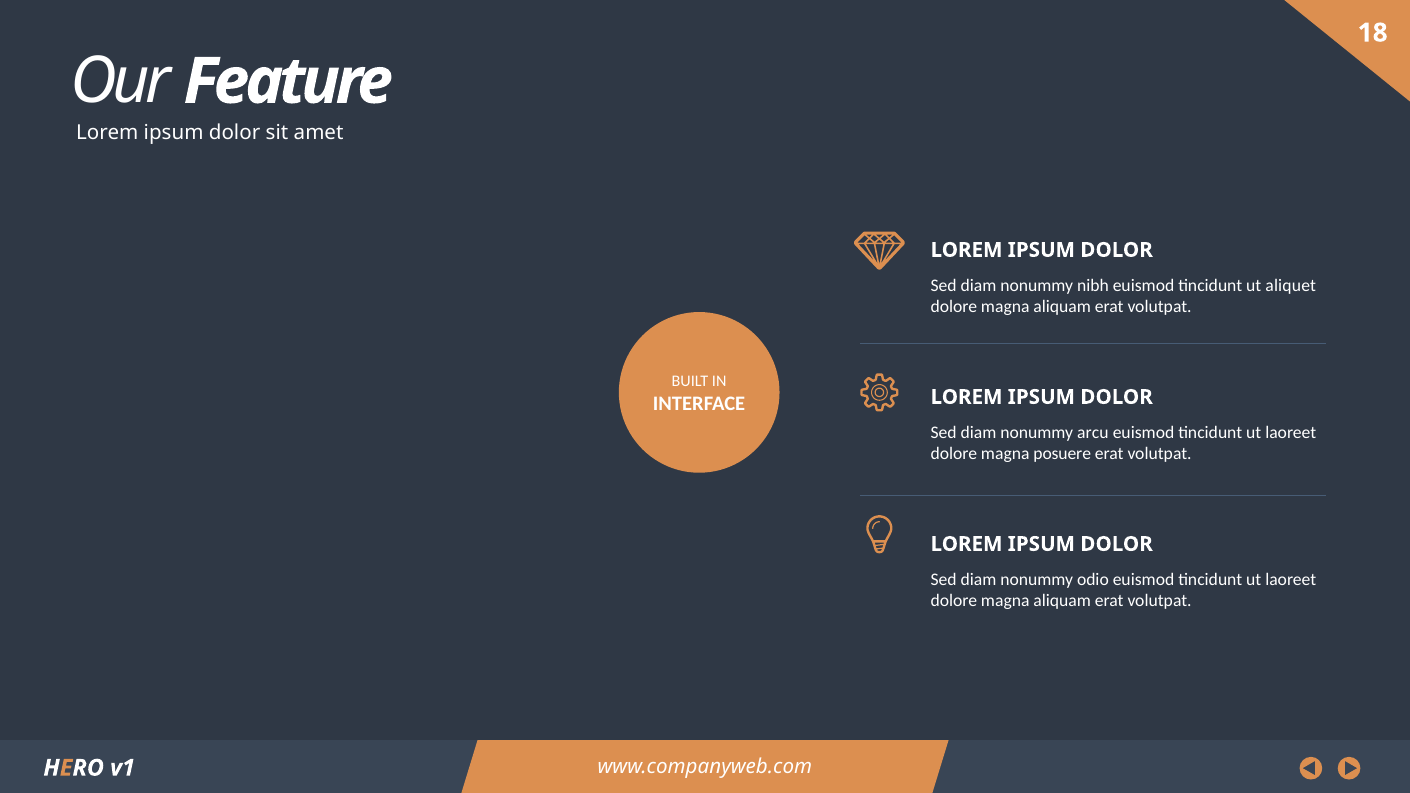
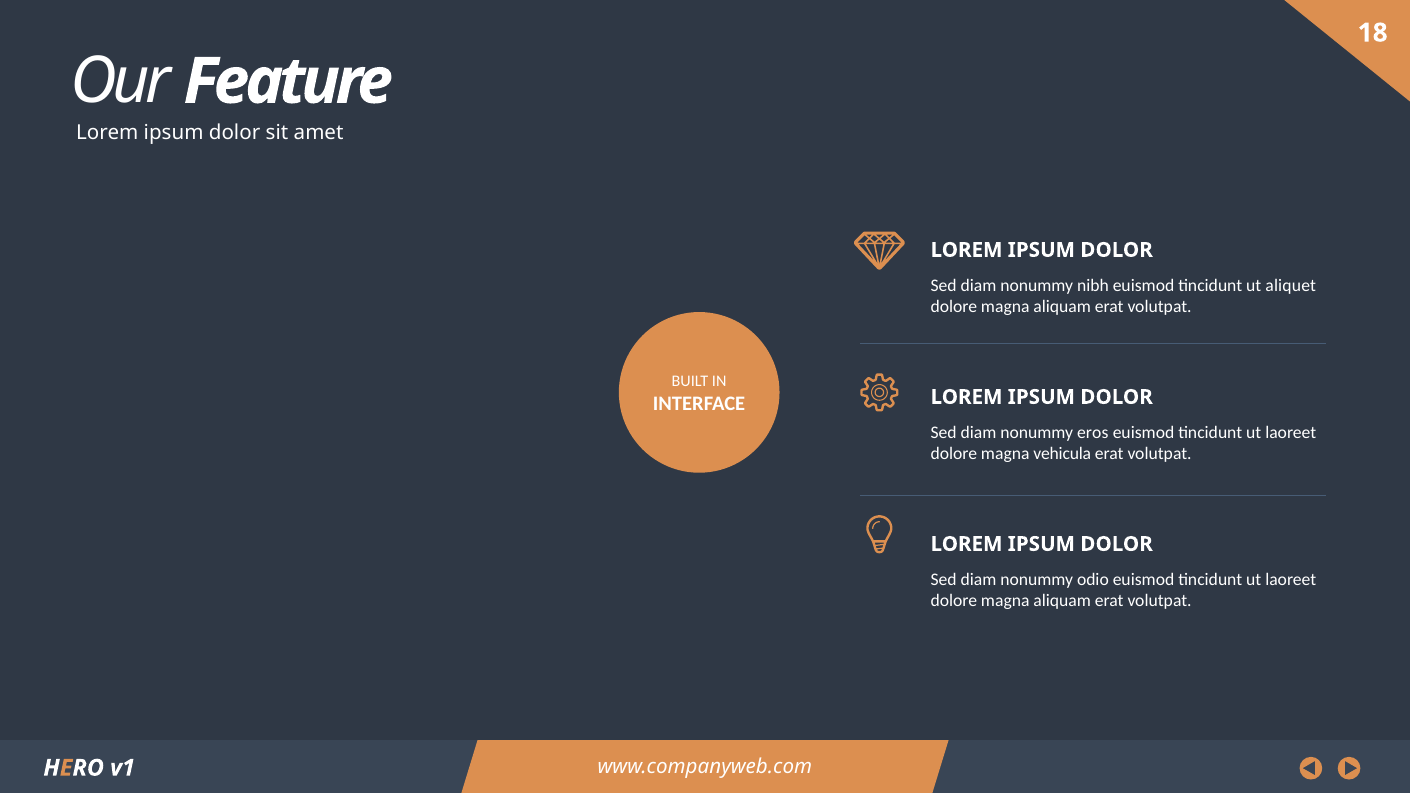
arcu: arcu -> eros (1093, 433)
posuere: posuere -> vehicula (1062, 454)
